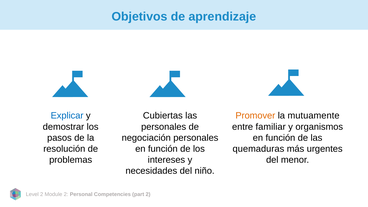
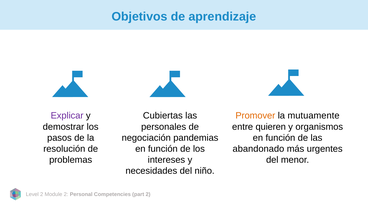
Explicar colour: blue -> purple (67, 116)
familiar: familiar -> quieren (271, 127)
negociación personales: personales -> pandemias (196, 138)
quemaduras: quemaduras -> abandonado (258, 149)
